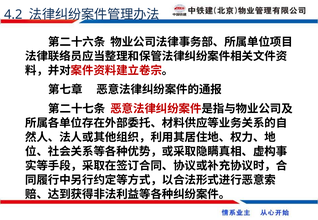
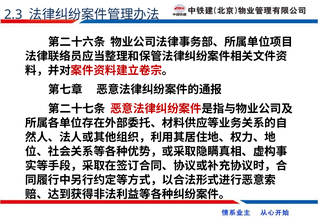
4.2: 4.2 -> 2.3 (13, 15)
